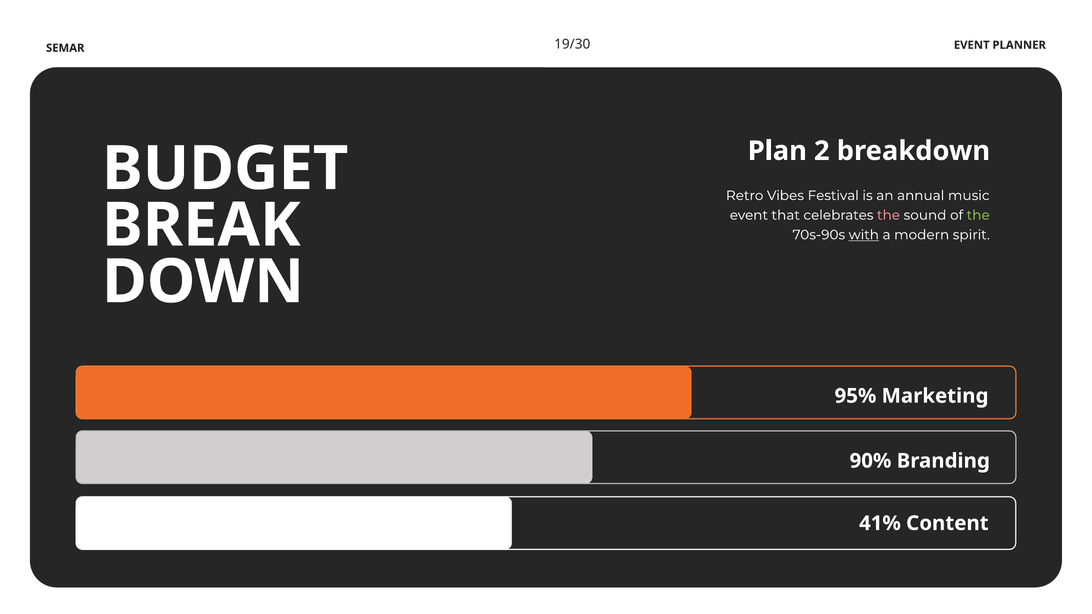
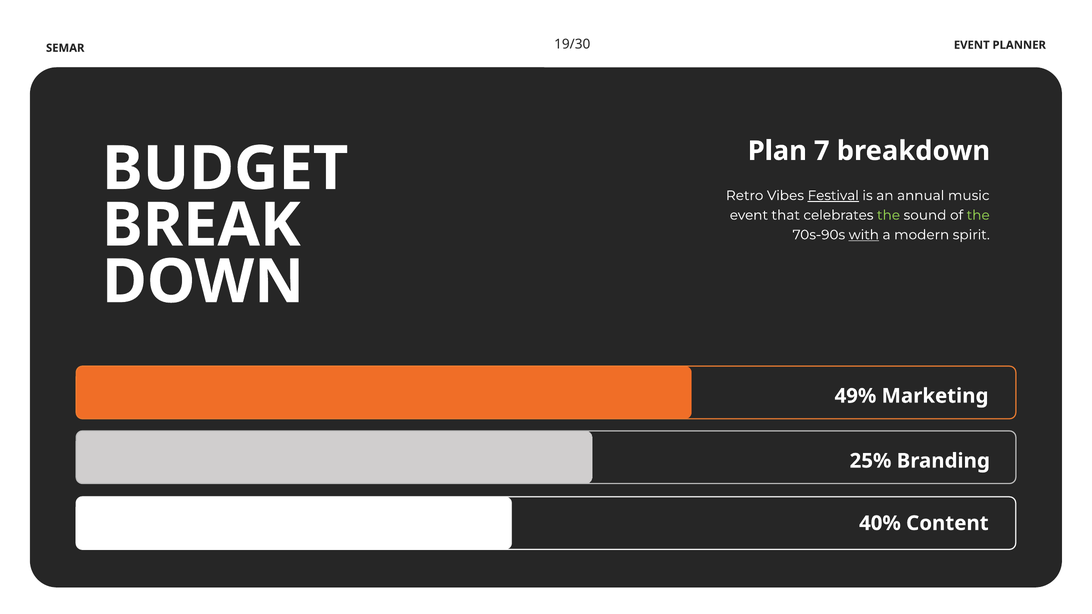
2: 2 -> 7 (822, 151)
Festival underline: none -> present (833, 196)
the colour: pink -> light green (889, 215)
95%: 95% -> 49% (855, 396)
90%: 90% -> 25% (871, 461)
41%: 41% -> 40% (880, 523)
